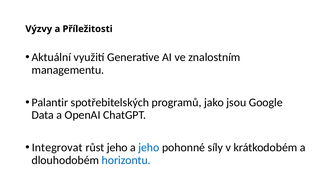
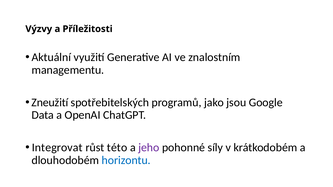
Palantir: Palantir -> Zneužití (50, 103)
růst jeho: jeho -> této (117, 148)
jeho colour: blue -> purple (149, 148)
